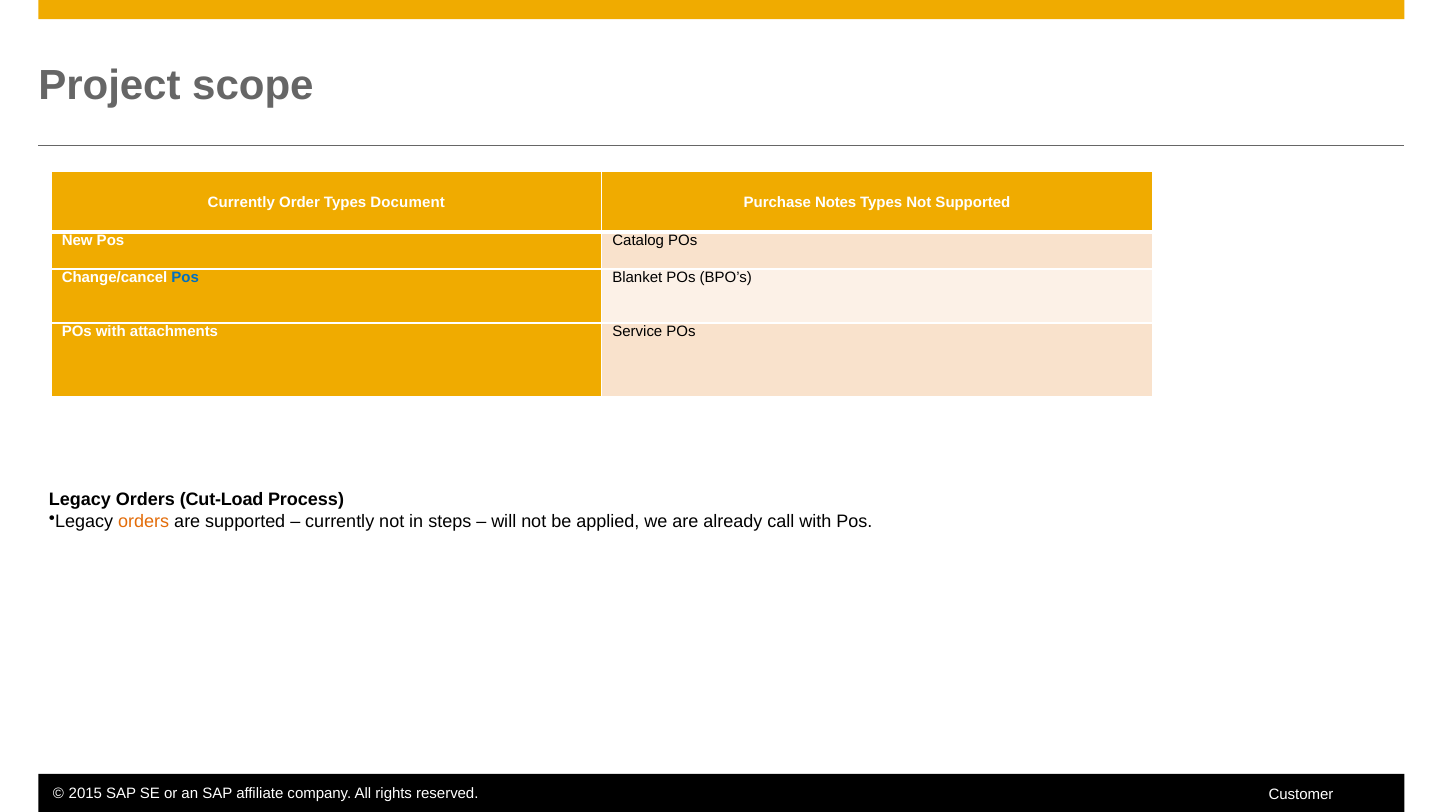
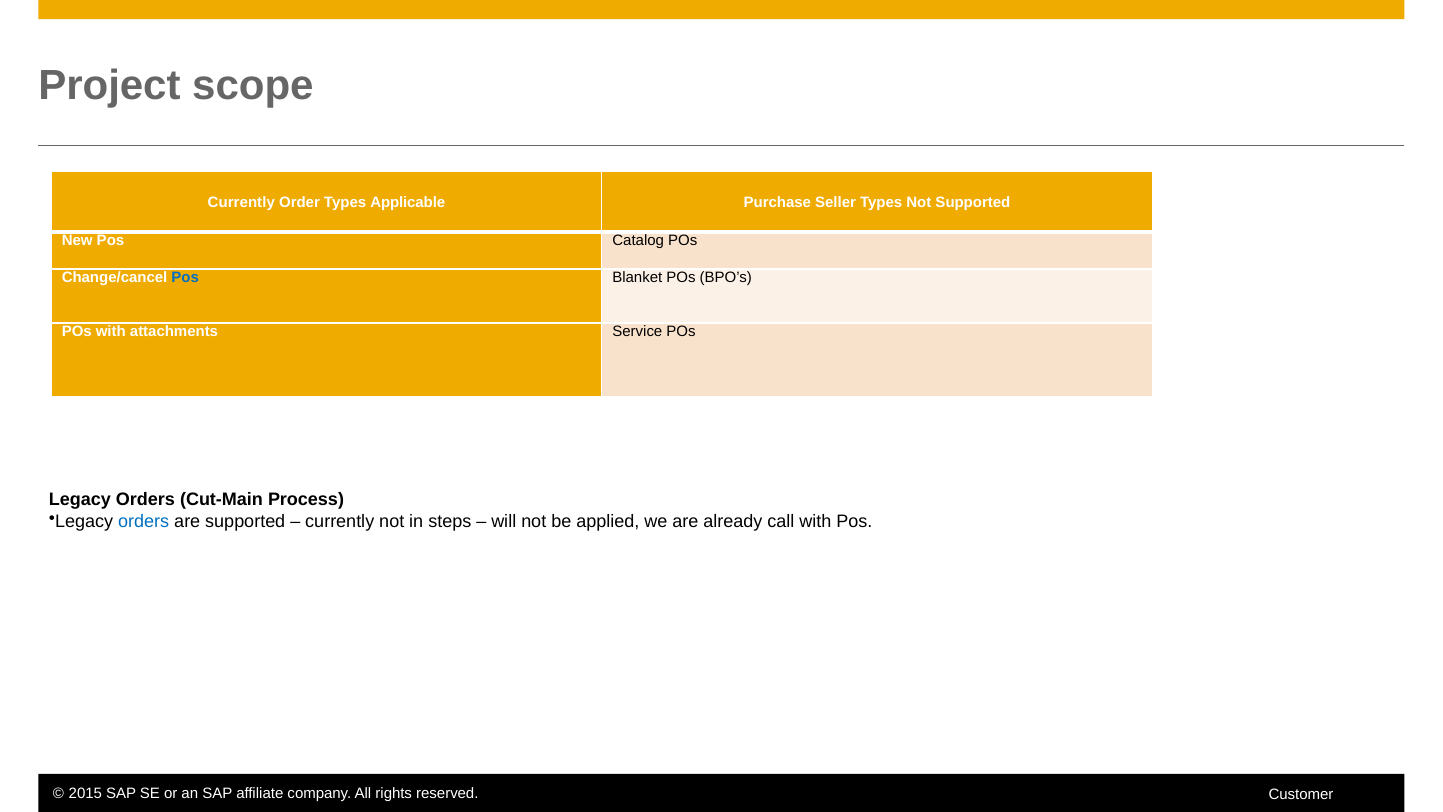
Document: Document -> Applicable (408, 202)
Notes: Notes -> Seller (836, 202)
Cut-Load: Cut-Load -> Cut-Main (221, 500)
orders colour: orange -> blue (144, 521)
